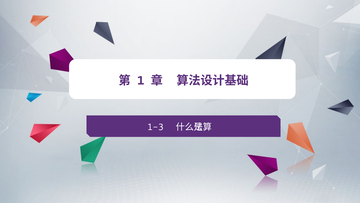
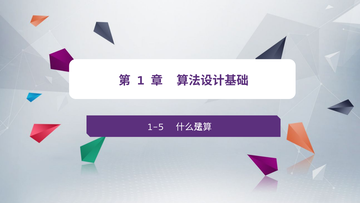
1-3: 1-3 -> 1-5 (155, 127)
